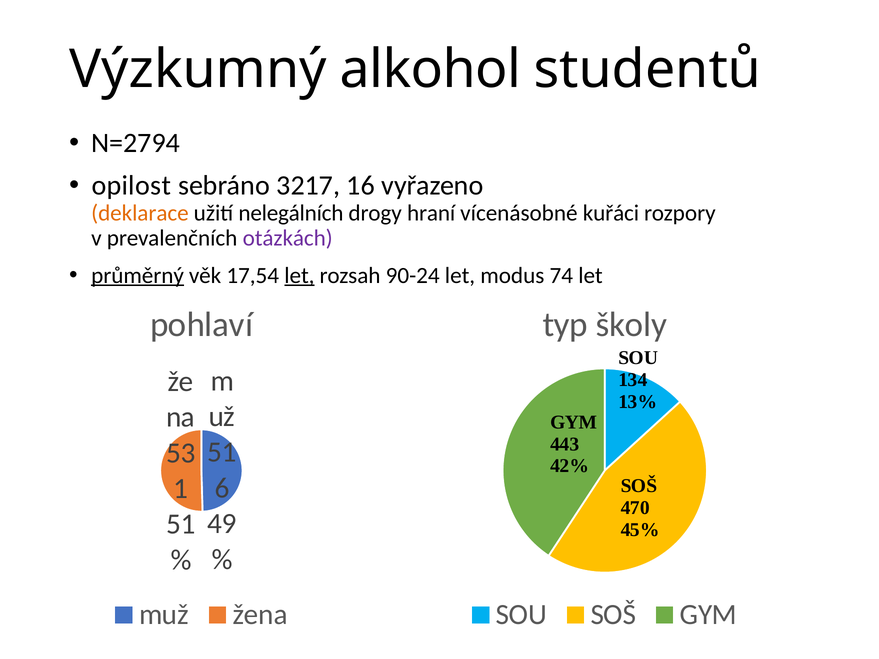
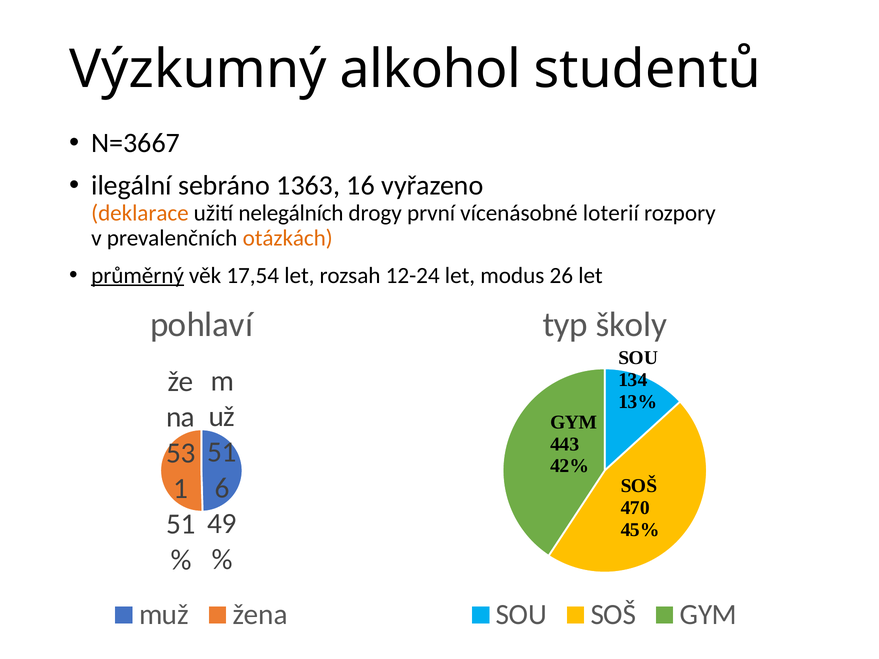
N=2794: N=2794 -> N=3667 (136, 143)
opilost: opilost -> ilegální (131, 185)
3217: 3217 -> 1363 (308, 185)
hraní: hraní -> první (431, 213)
kuřáci: kuřáci -> loterií (611, 213)
otázkách colour: purple -> orange (288, 238)
let underline: present -> none (299, 275)
90-24: 90-24 -> 12-24 (413, 275)
74: 74 -> 26 (561, 275)
